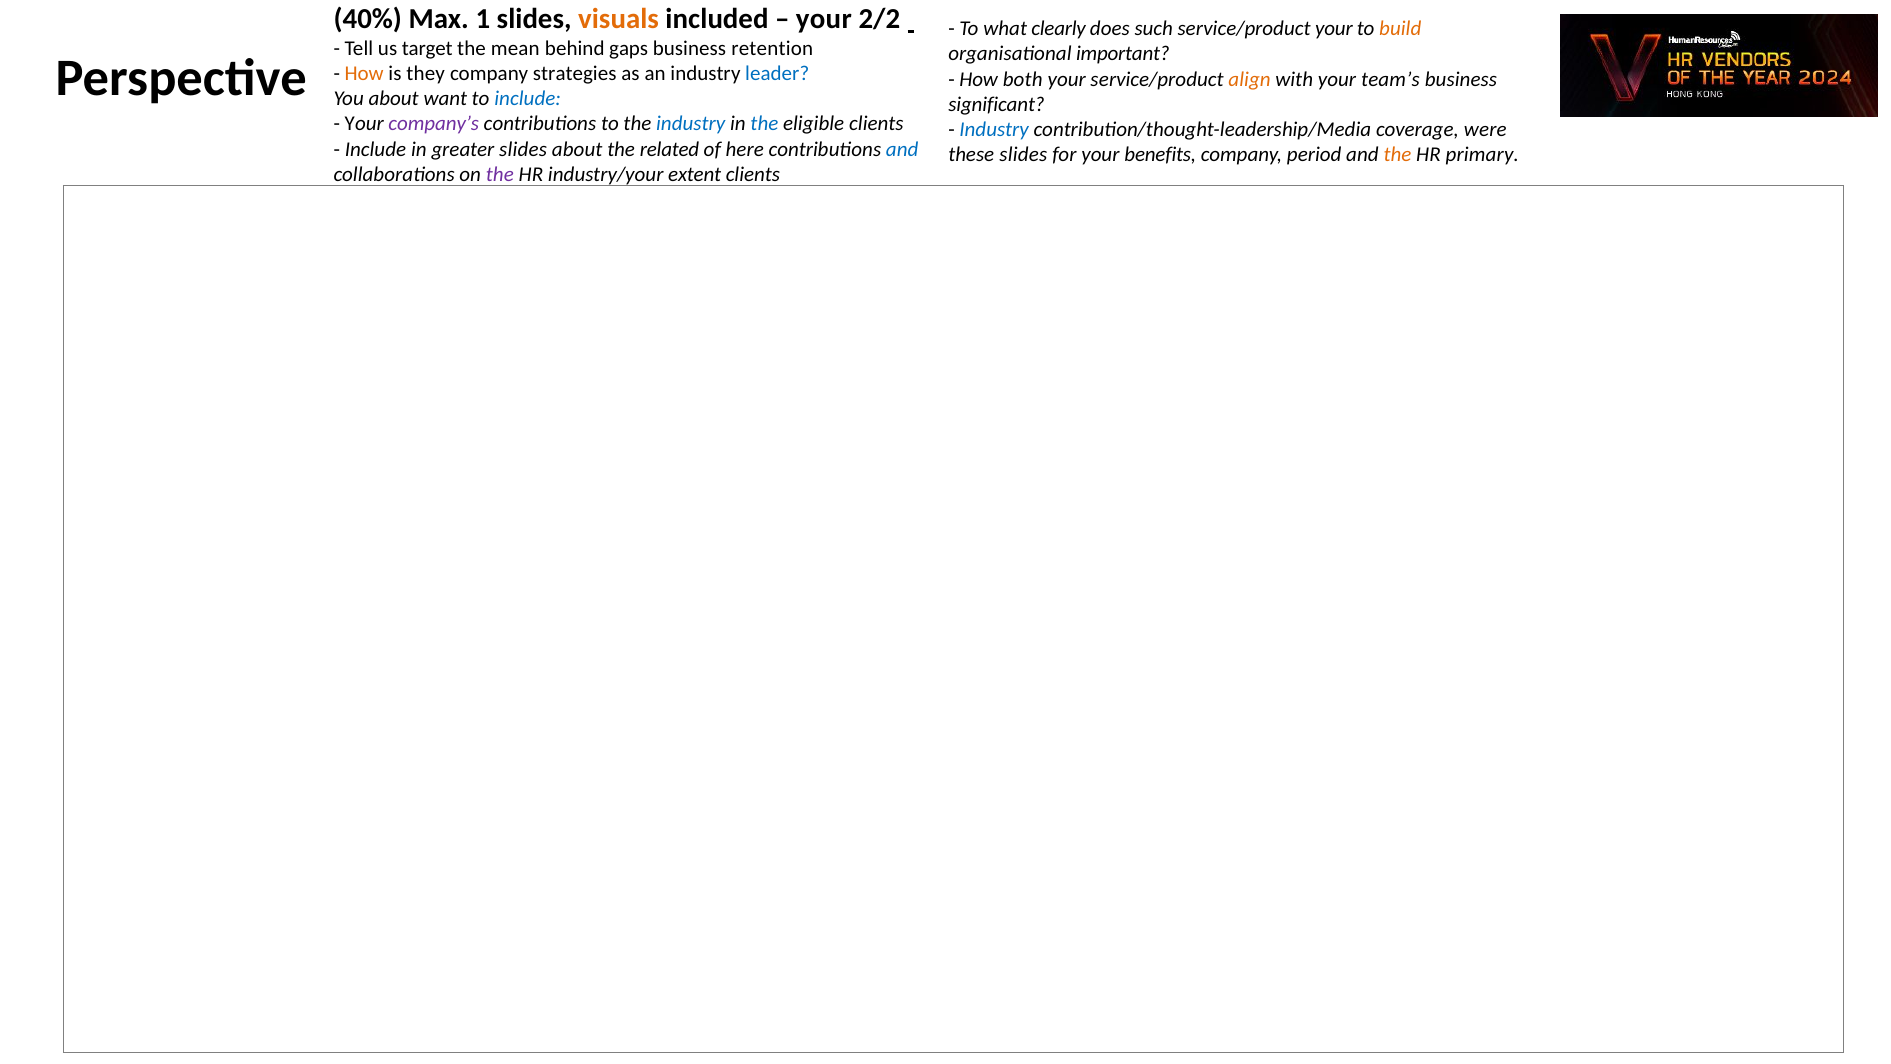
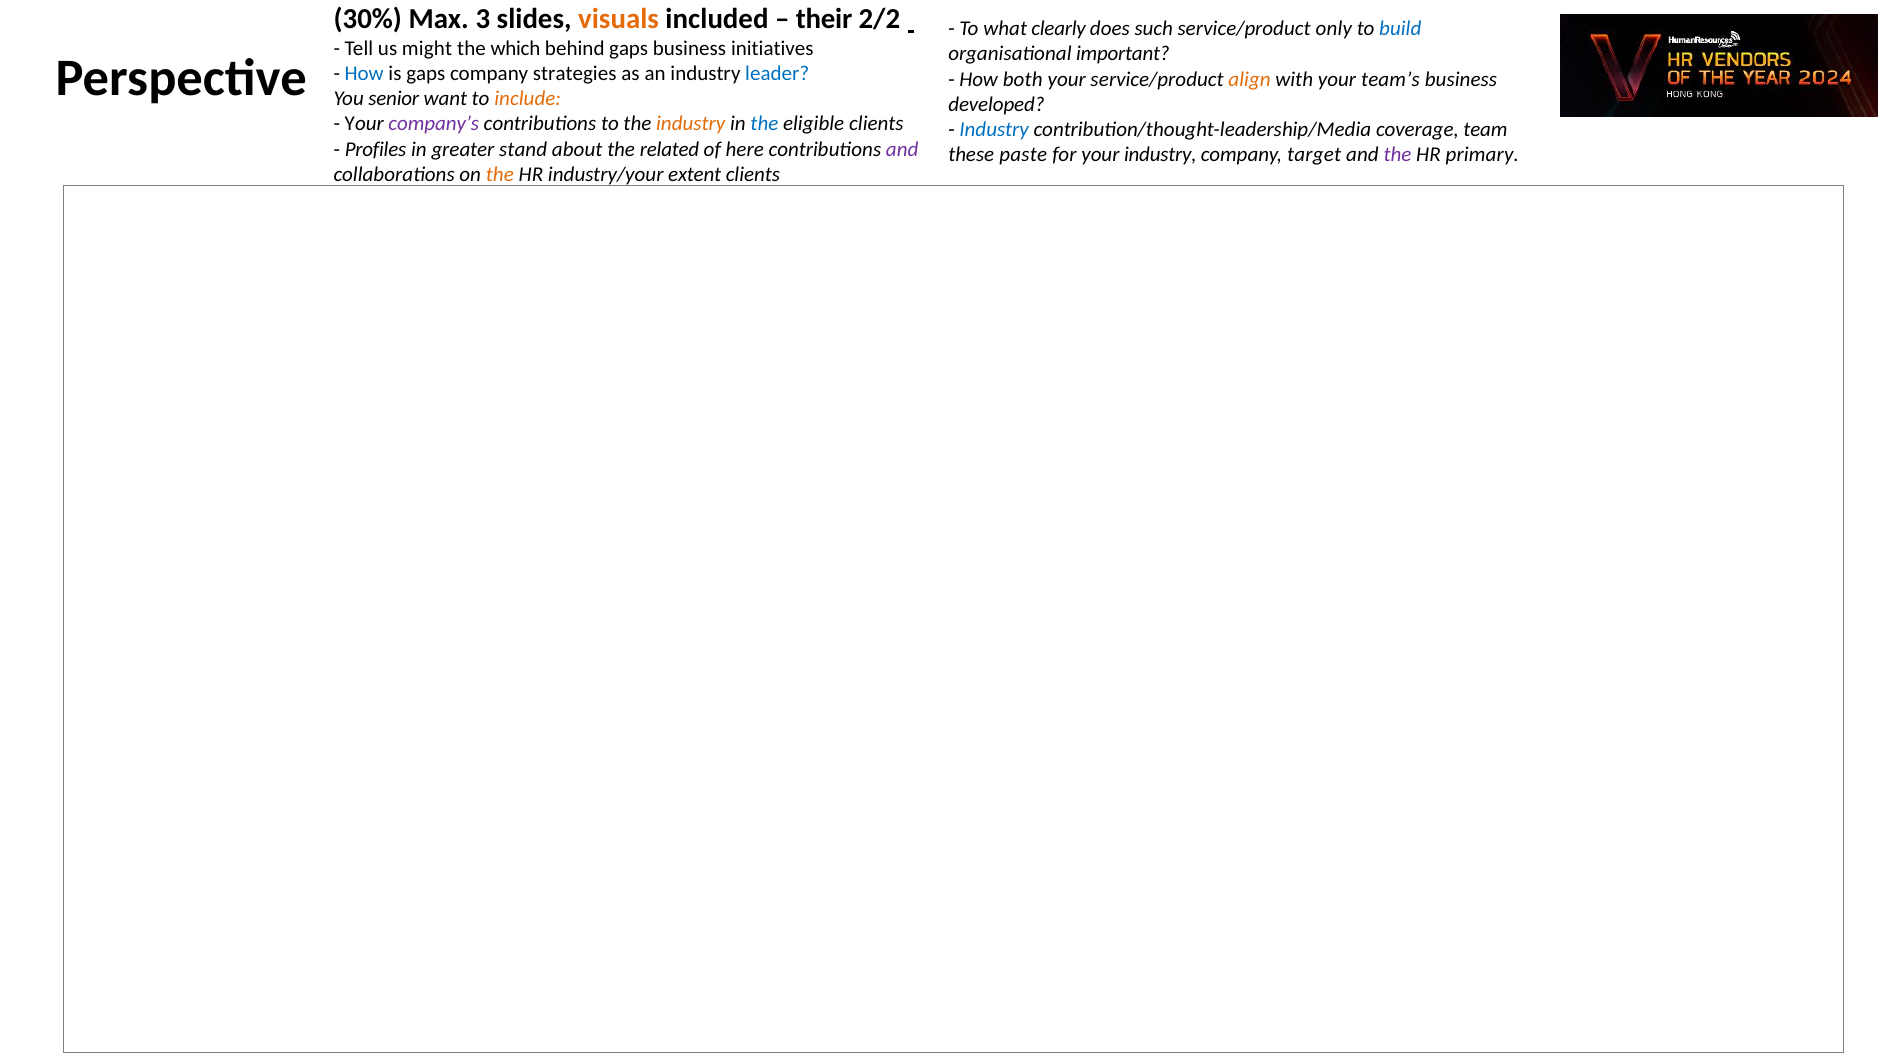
40%: 40% -> 30% (368, 19)
1: 1 -> 3 (483, 19)
your: your -> their (824, 19)
service/product your: your -> only (1334, 29)
build colour: orange -> blue (1400, 29)
target: target -> might (427, 48)
mean: mean -> which (515, 48)
retention: retention -> initiatives (772, 48)
How colour: orange -> blue (364, 74)
is they: they -> gaps (426, 74)
You about: about -> senior (394, 99)
include colour: blue -> orange (528, 99)
significant: significant -> developed (996, 104)
industry colour: blue -> orange (691, 124)
were: were -> team (1485, 129)
Include: Include -> Profiles (376, 149)
greater slides: slides -> stand (523, 149)
and colour: blue -> purple (902, 149)
these slides: slides -> paste (1023, 155)
your benefits: benefits -> industry (1160, 155)
period: period -> target (1314, 155)
the colour: orange -> purple (1397, 155)
the colour: purple -> orange (500, 174)
